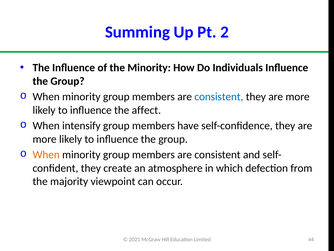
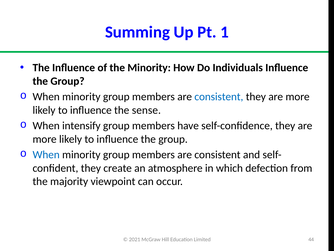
2: 2 -> 1 (225, 32)
affect: affect -> sense (146, 110)
When colour: orange -> blue (46, 154)
